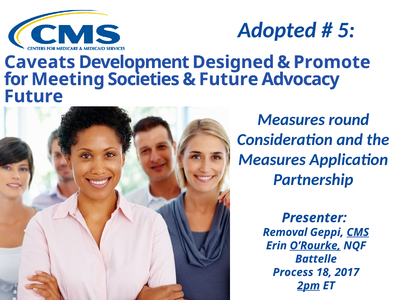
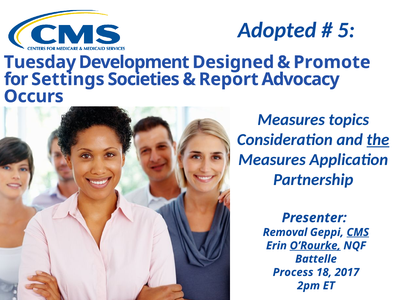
Caveats: Caveats -> Tuesday (40, 62)
Meeting: Meeting -> Settings (68, 79)
Future: Future -> Report (229, 79)
Future: Future -> Occurs (34, 96)
round: round -> topics (349, 120)
the underline: none -> present (378, 140)
2pm underline: present -> none (309, 286)
